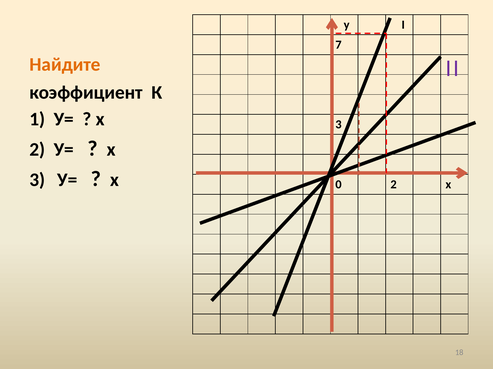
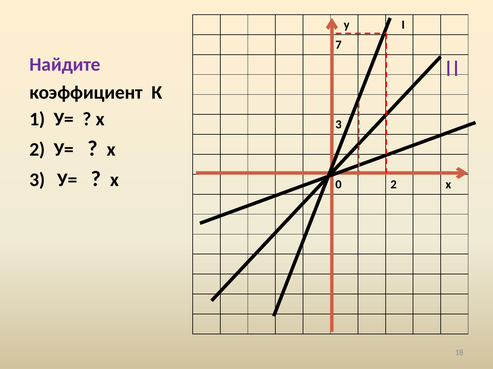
Найдите colour: orange -> purple (65, 65)
